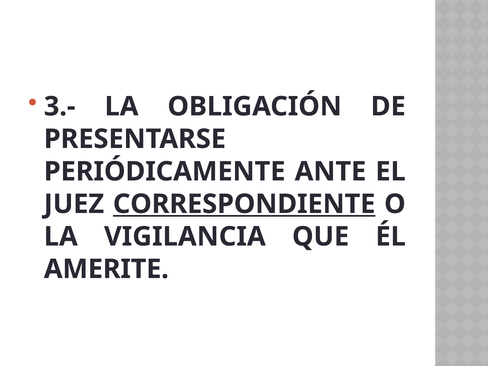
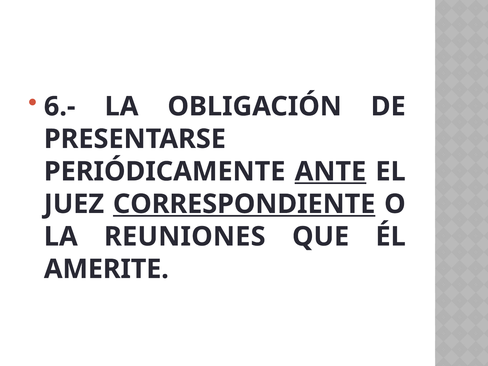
3.-: 3.- -> 6.- (60, 106)
ANTE underline: none -> present (330, 172)
VIGILANCIA: VIGILANCIA -> REUNIONES (185, 237)
